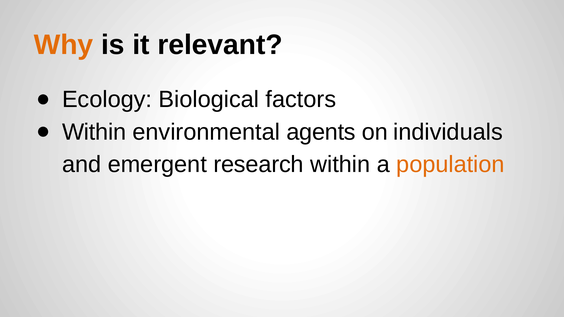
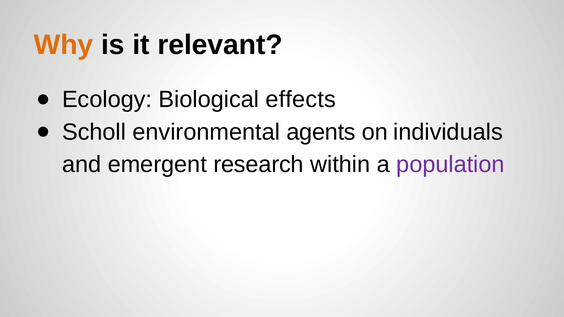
factors: factors -> effects (301, 100)
Within: Within -> Scholl (94, 132)
population colour: orange -> purple (450, 164)
